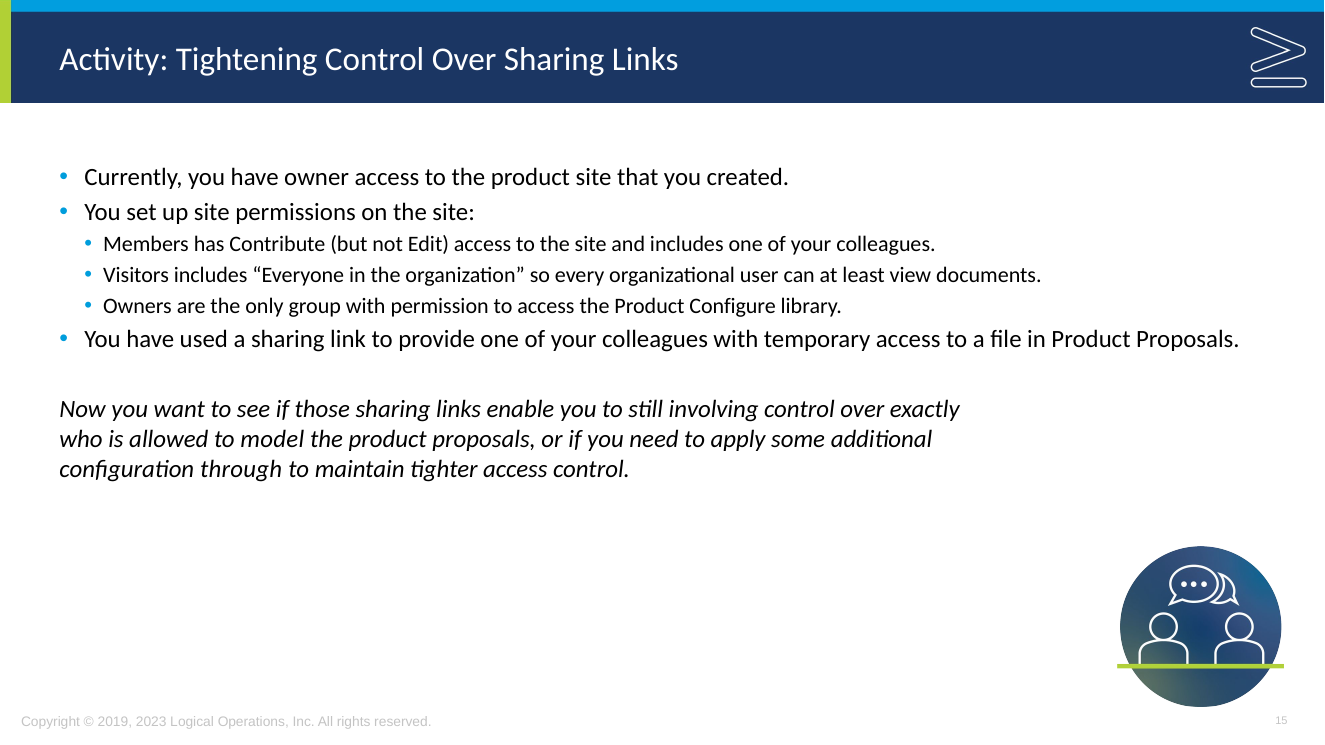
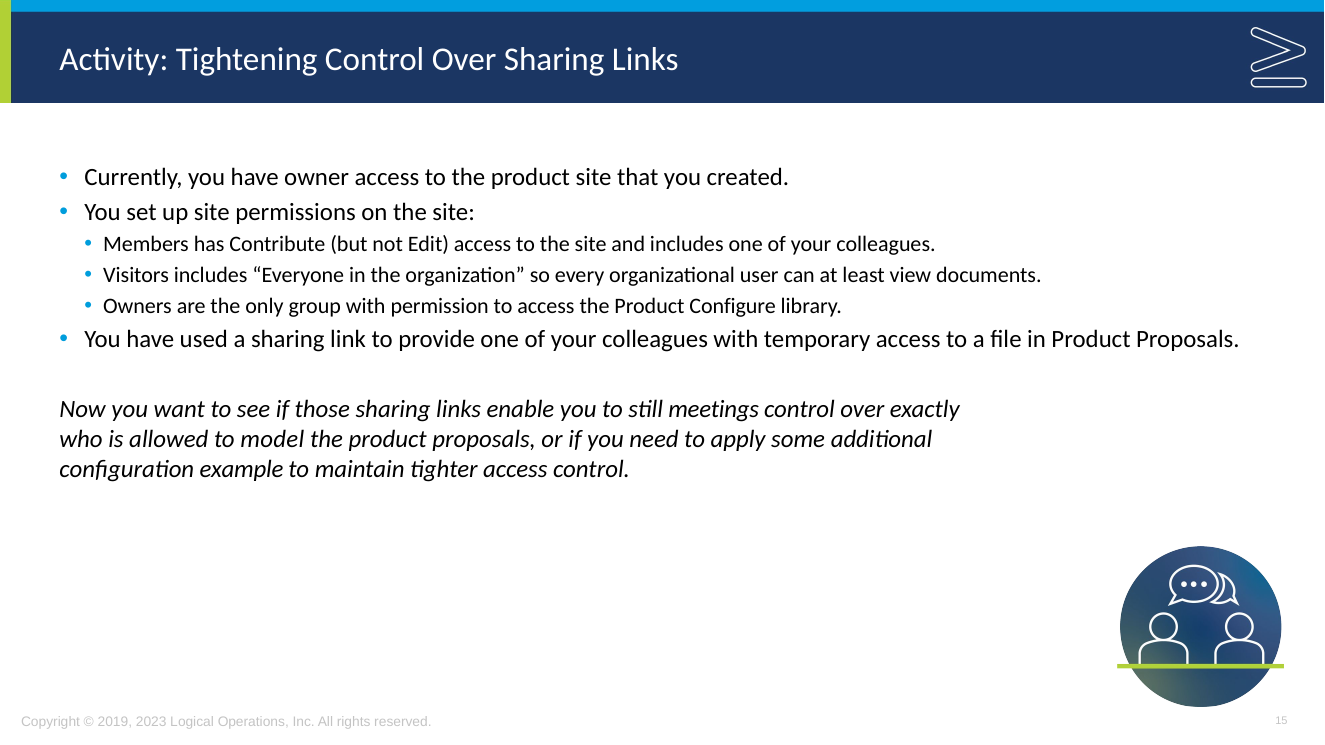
involving: involving -> meetings (714, 409)
through: through -> example (241, 469)
